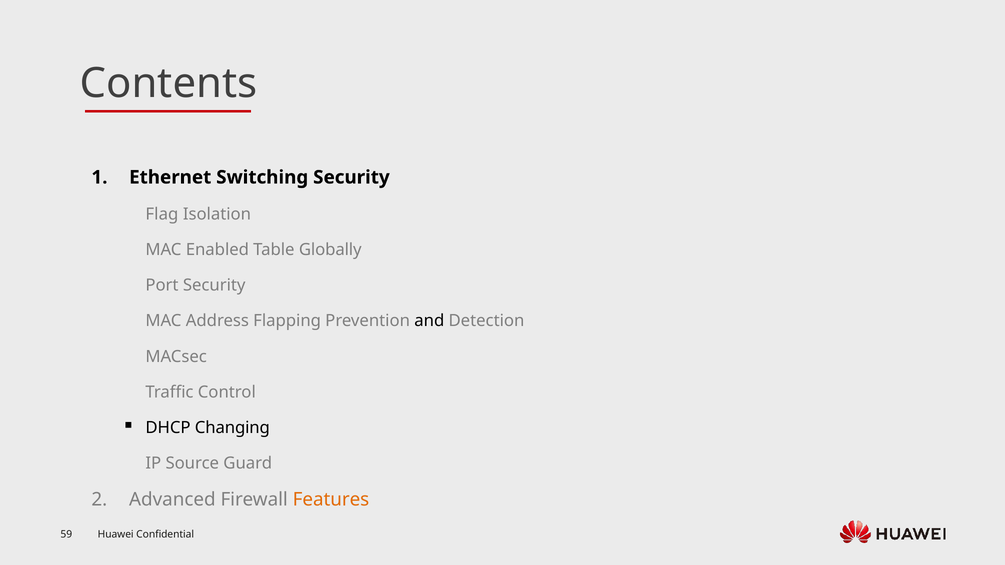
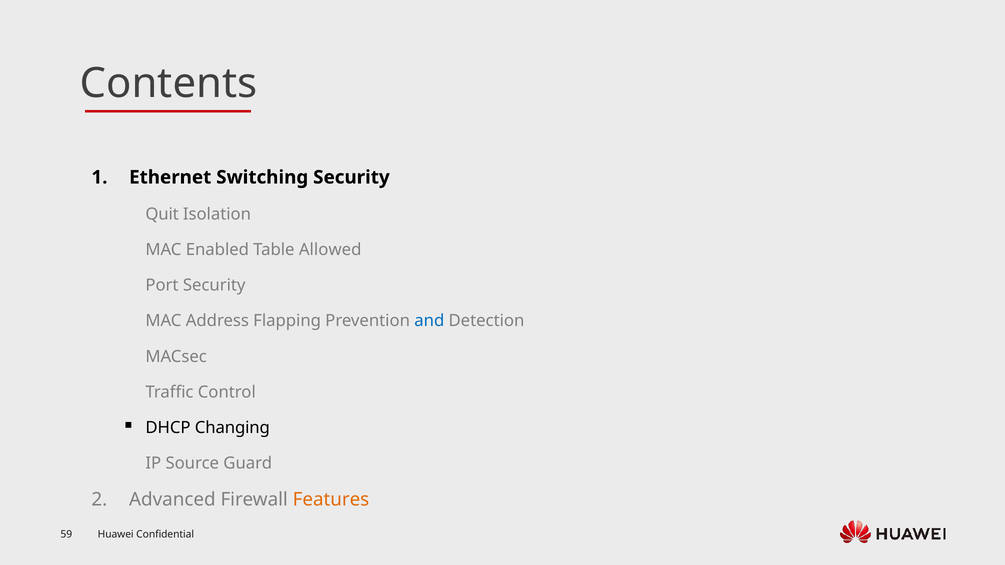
Flag: Flag -> Quit (162, 214)
Globally: Globally -> Allowed (330, 250)
and colour: black -> blue (429, 321)
